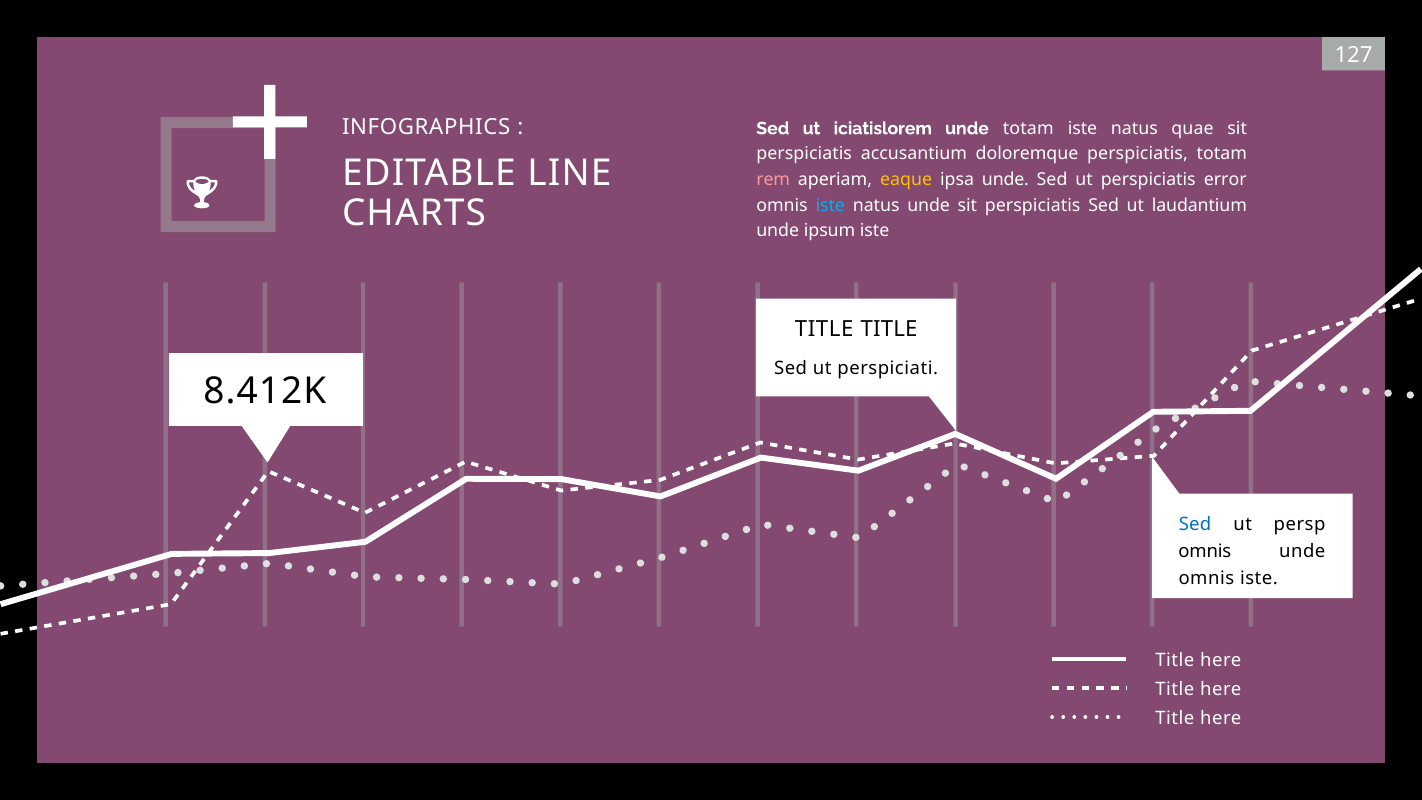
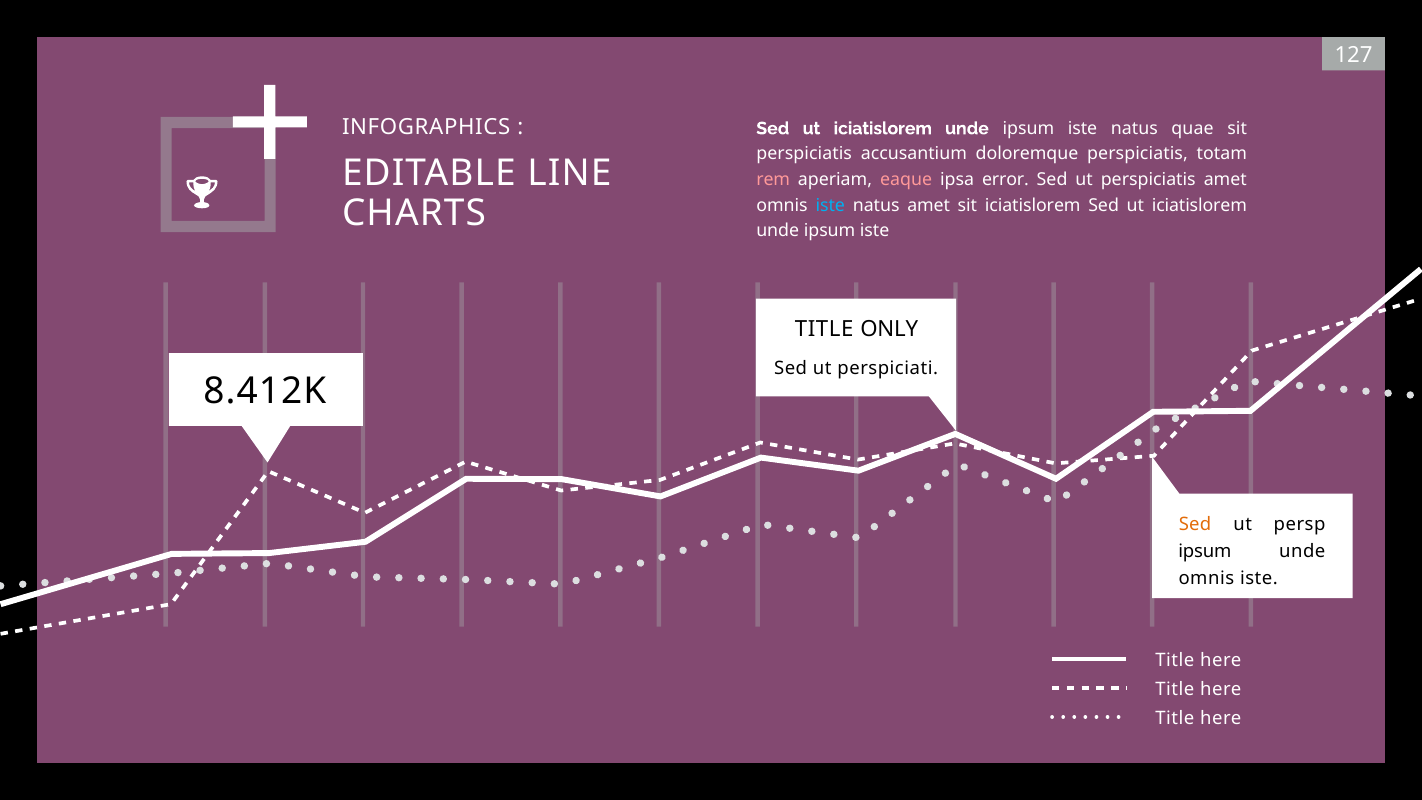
totam: totam -> ipsum (1028, 128)
eaque colour: yellow -> pink (906, 180)
ipsa unde: unde -> error (1005, 180)
perspiciatis error: error -> amet (1225, 180)
natus unde: unde -> amet (929, 205)
perspiciatis: perspiciatis -> iciatislorem (1033, 205)
laudantium: laudantium -> iciatislorem (1199, 205)
TITLE TITLE: TITLE -> ONLY (889, 329)
Sed colour: blue -> orange (1195, 525)
omnis: omnis -> ipsum (1205, 551)
